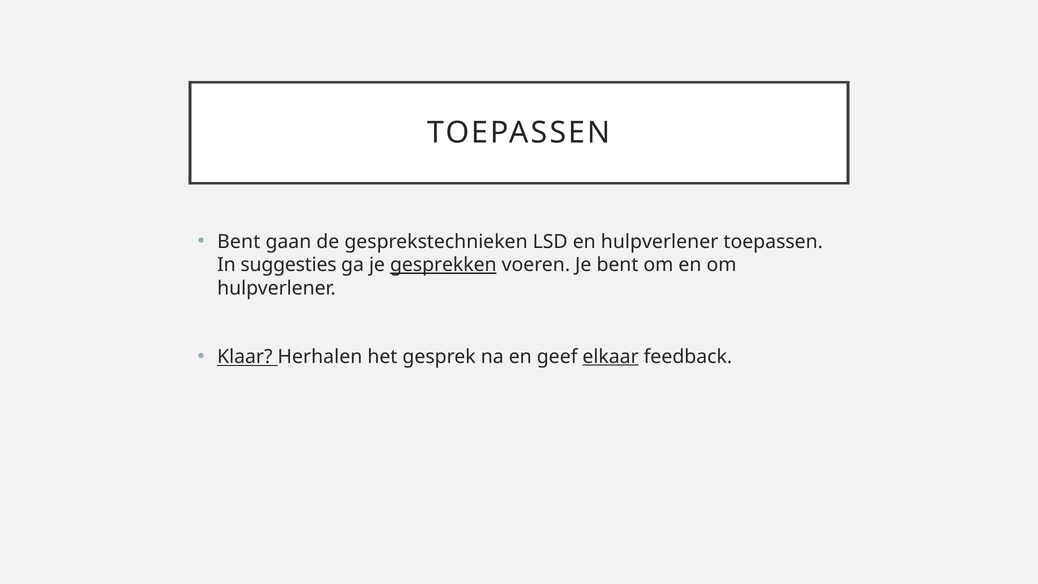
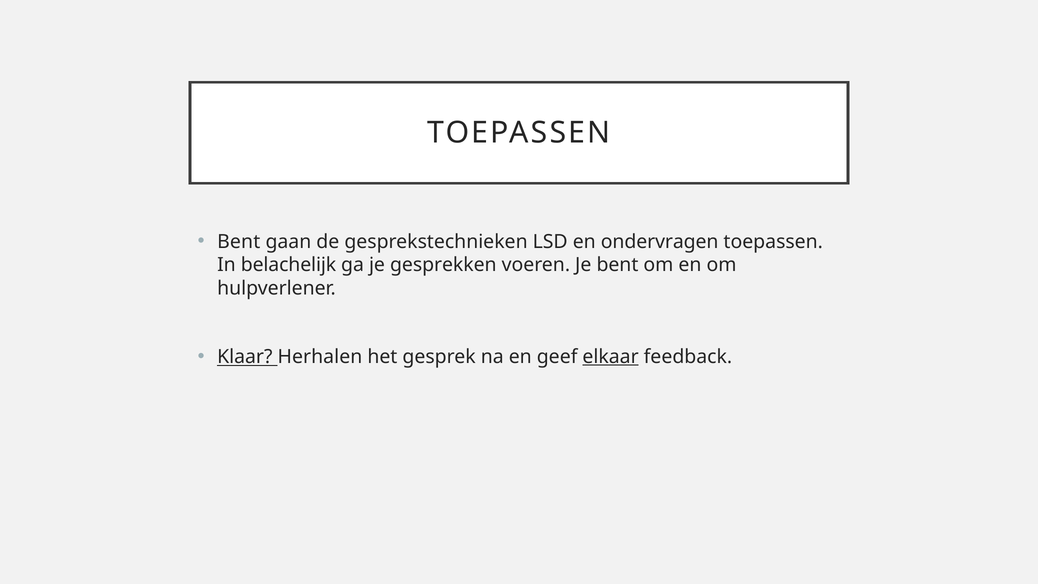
en hulpverlener: hulpverlener -> ondervragen (660, 242)
suggesties: suggesties -> belachelijk (288, 265)
gesprekken underline: present -> none (443, 265)
